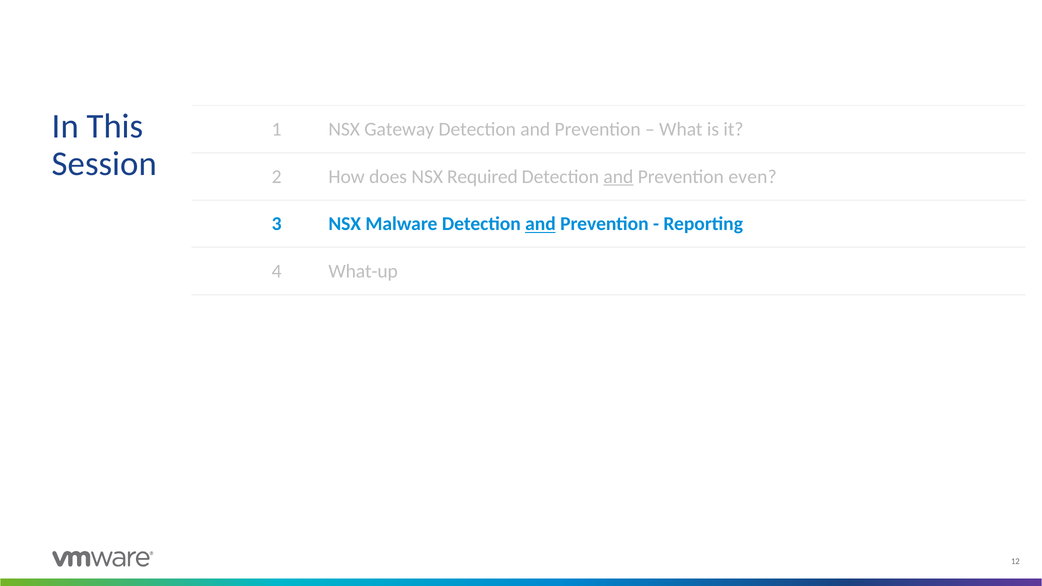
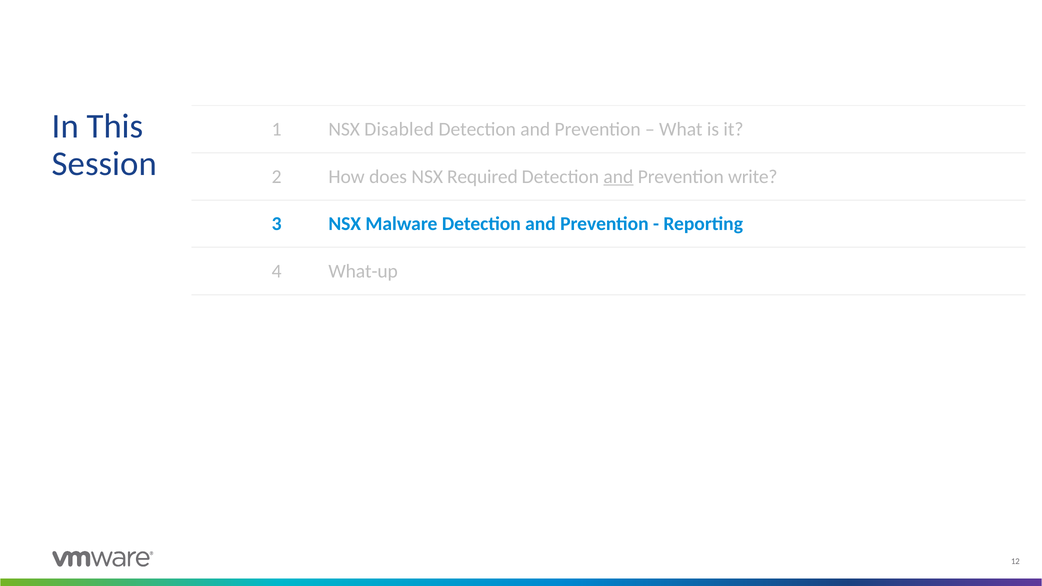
Gateway: Gateway -> Disabled (399, 129)
even: even -> write (753, 177)
and underline: present -> none (540, 224)
